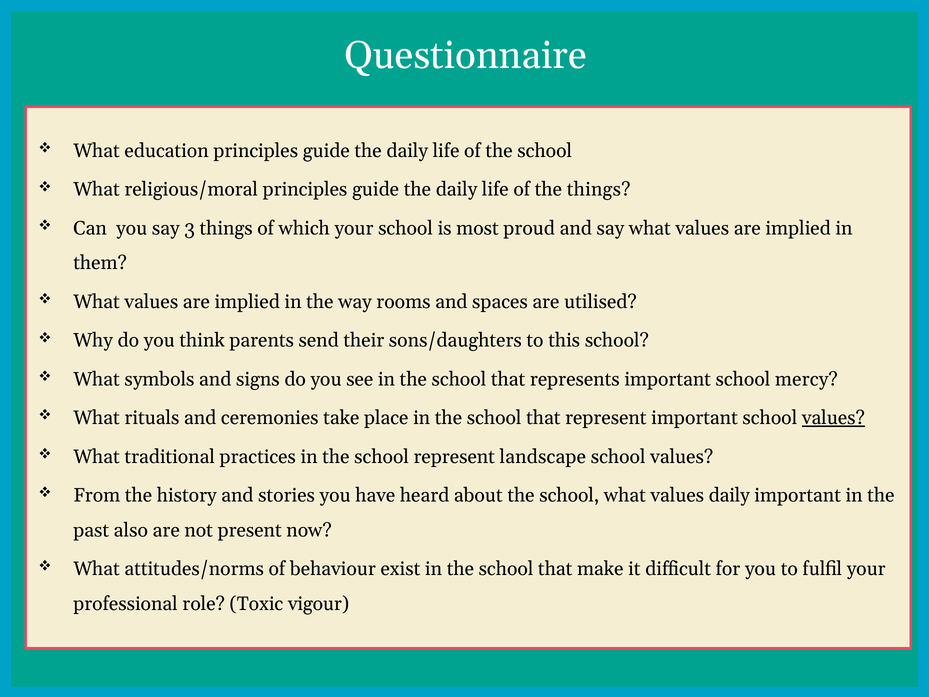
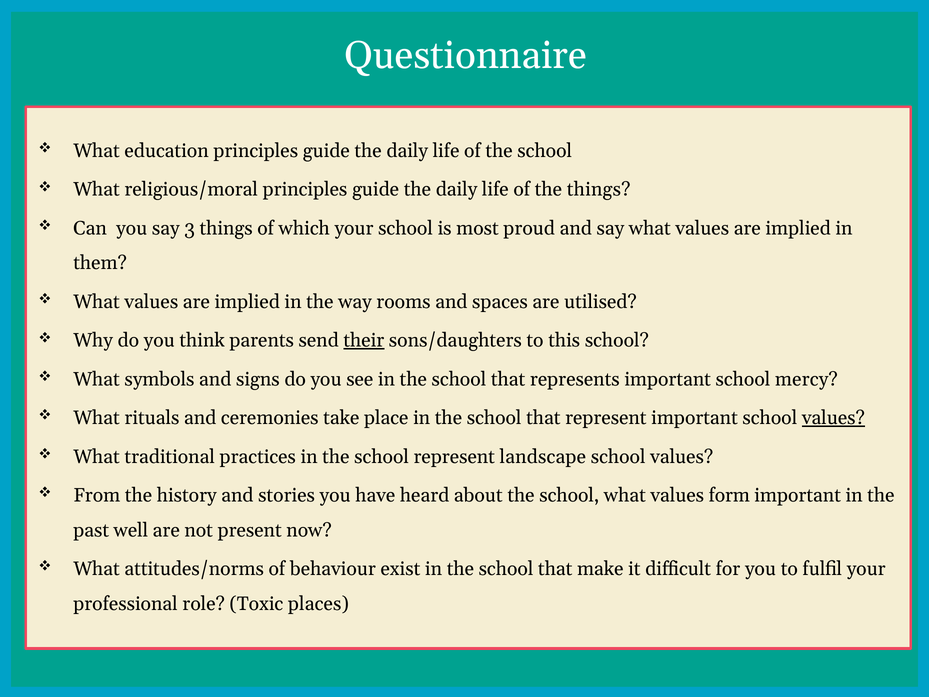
their underline: none -> present (364, 340)
values daily: daily -> form (729, 495)
also: also -> well (131, 530)
vigour: vigour -> places (318, 603)
